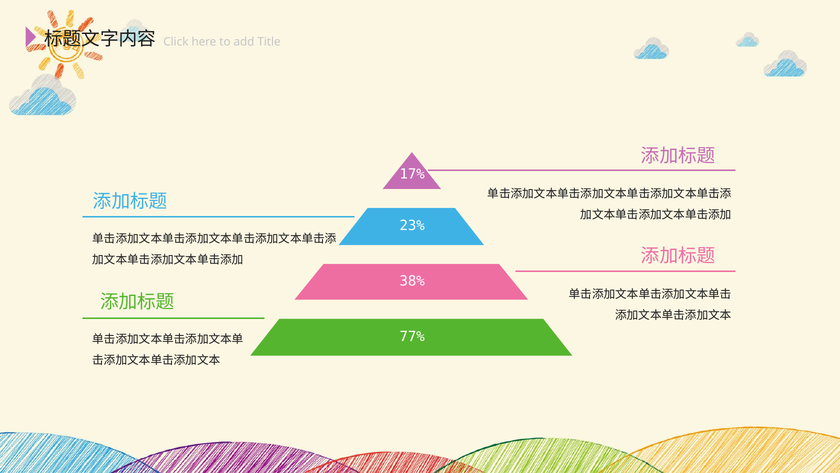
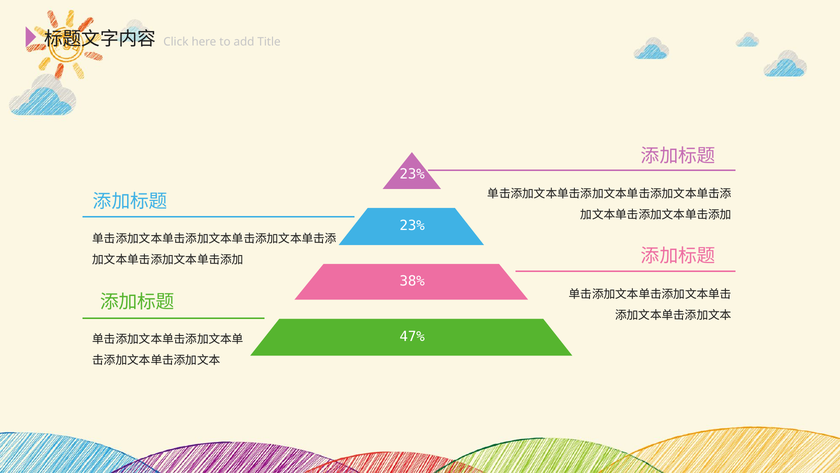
17%: 17% -> 23% (412, 174)
77%: 77% -> 47% (412, 336)
